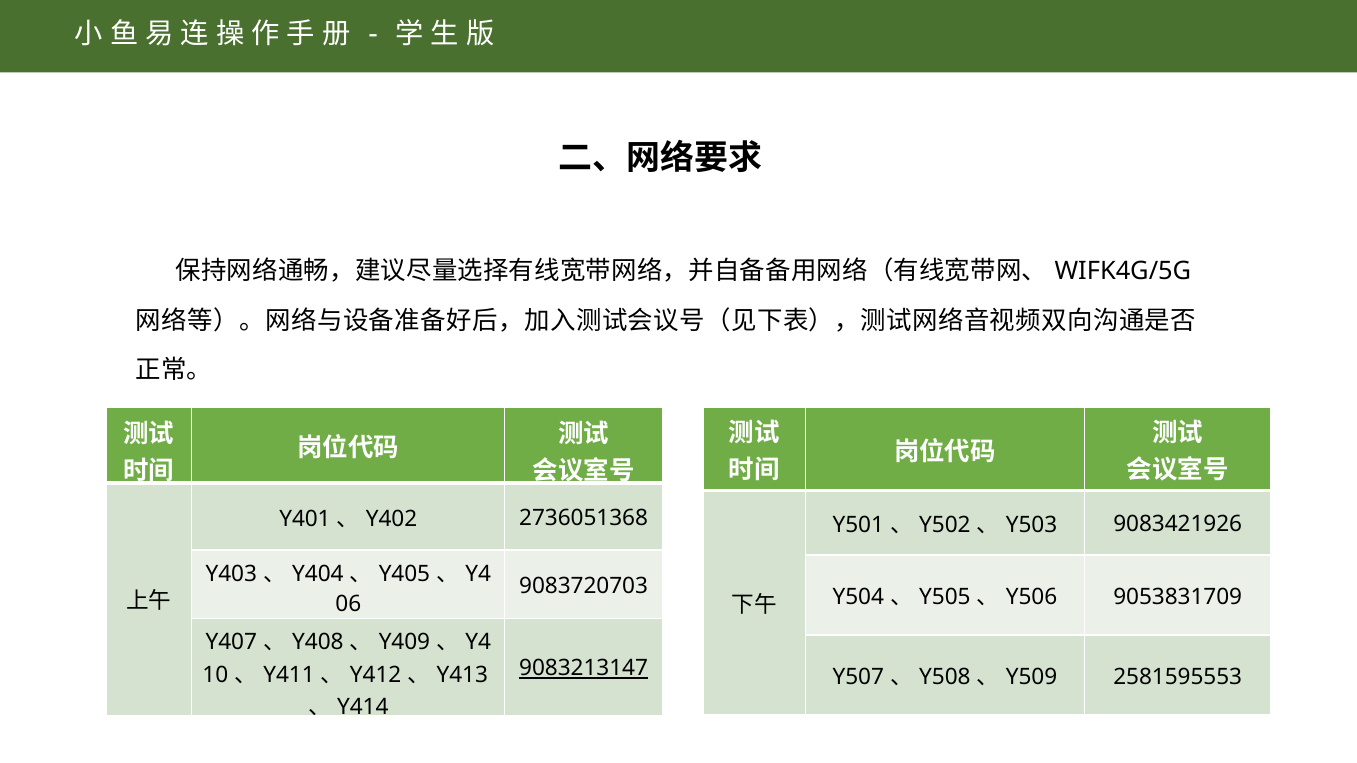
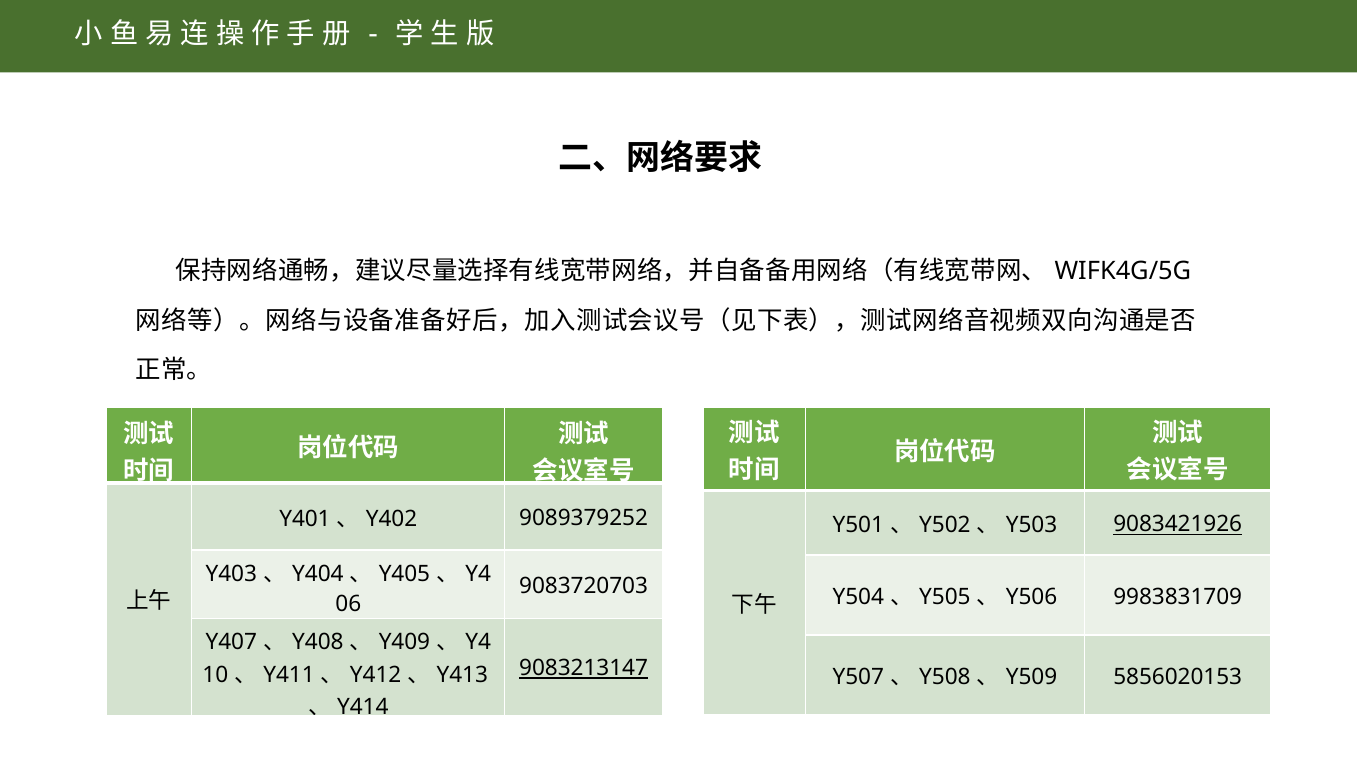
2736051368: 2736051368 -> 9089379252 (584, 518)
9083421926 underline: none -> present (1178, 525)
9053831709: 9053831709 -> 9983831709 (1178, 597)
2581595553: 2581595553 -> 5856020153 (1178, 677)
